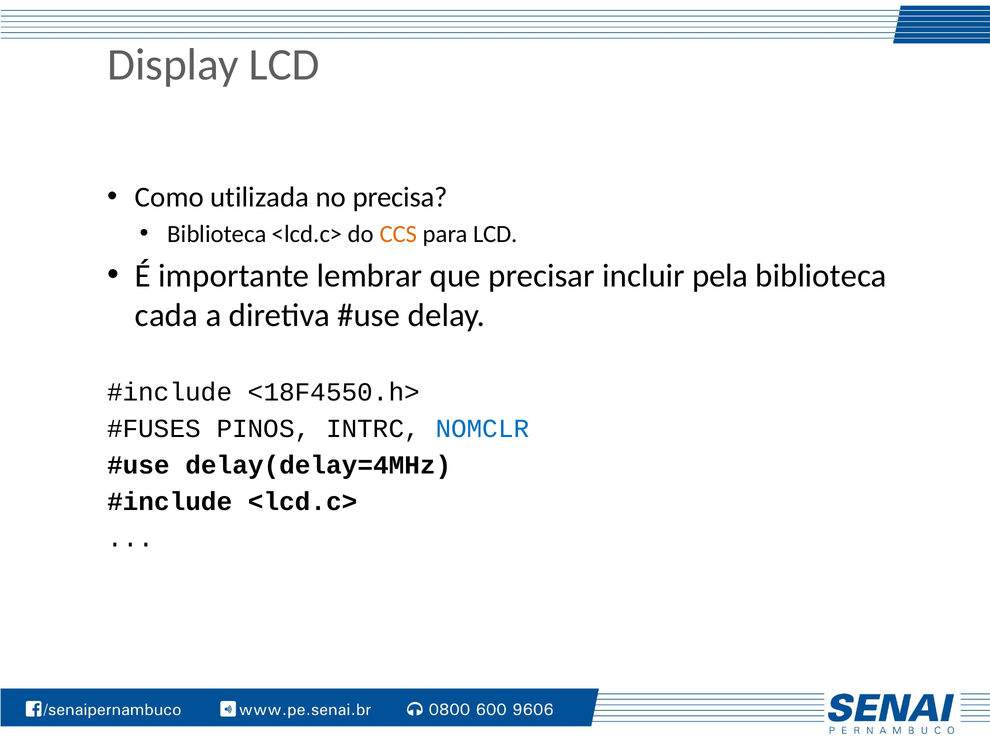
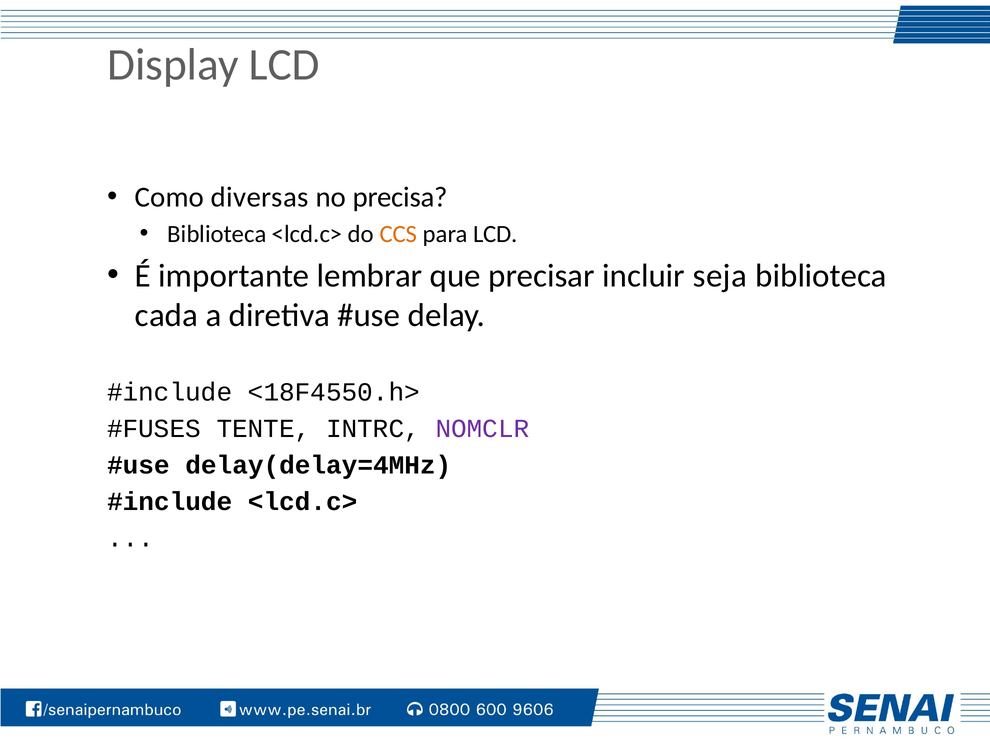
utilizada: utilizada -> diversas (260, 197)
pela: pela -> seja (720, 276)
PINOS: PINOS -> TENTE (263, 429)
NOMCLR colour: blue -> purple (482, 429)
